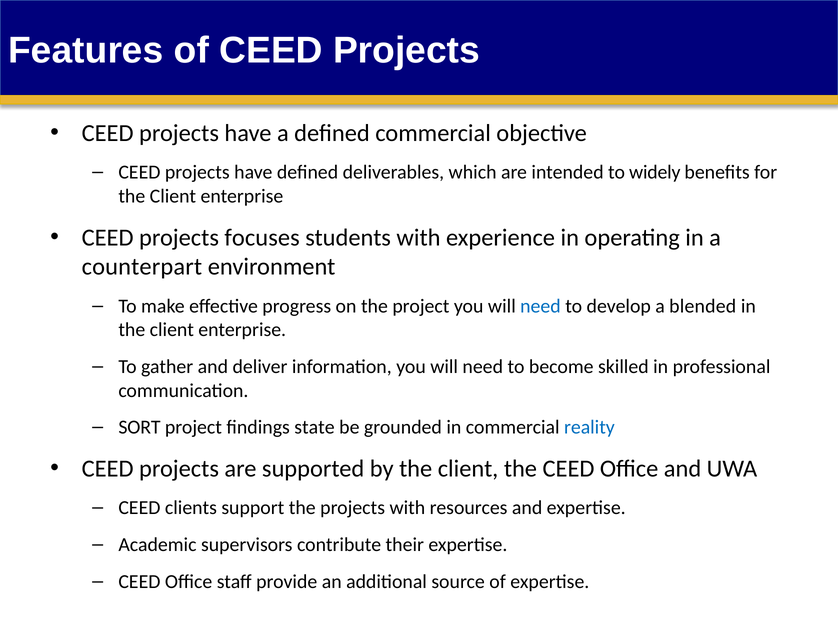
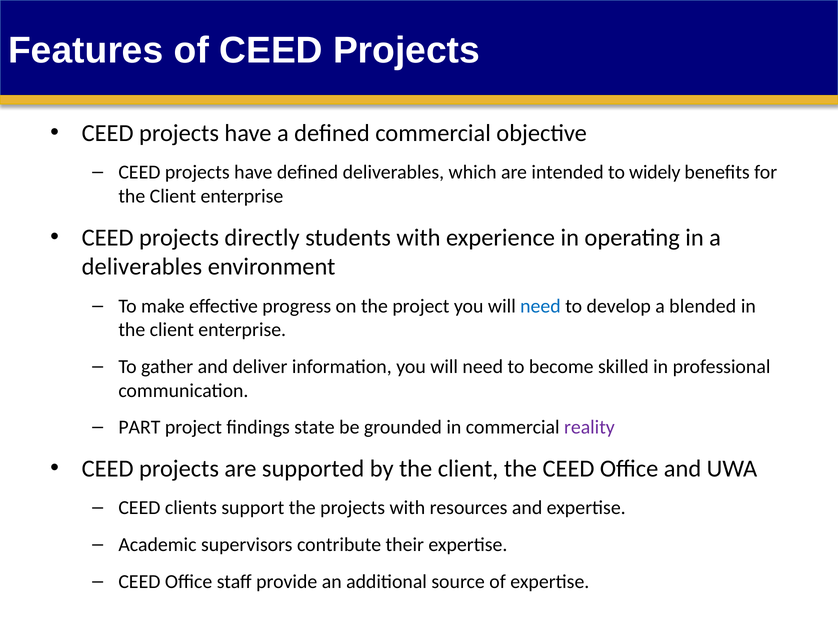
focuses: focuses -> directly (262, 237)
counterpart: counterpart -> deliverables (142, 267)
SORT: SORT -> PART (139, 427)
reality colour: blue -> purple (589, 427)
